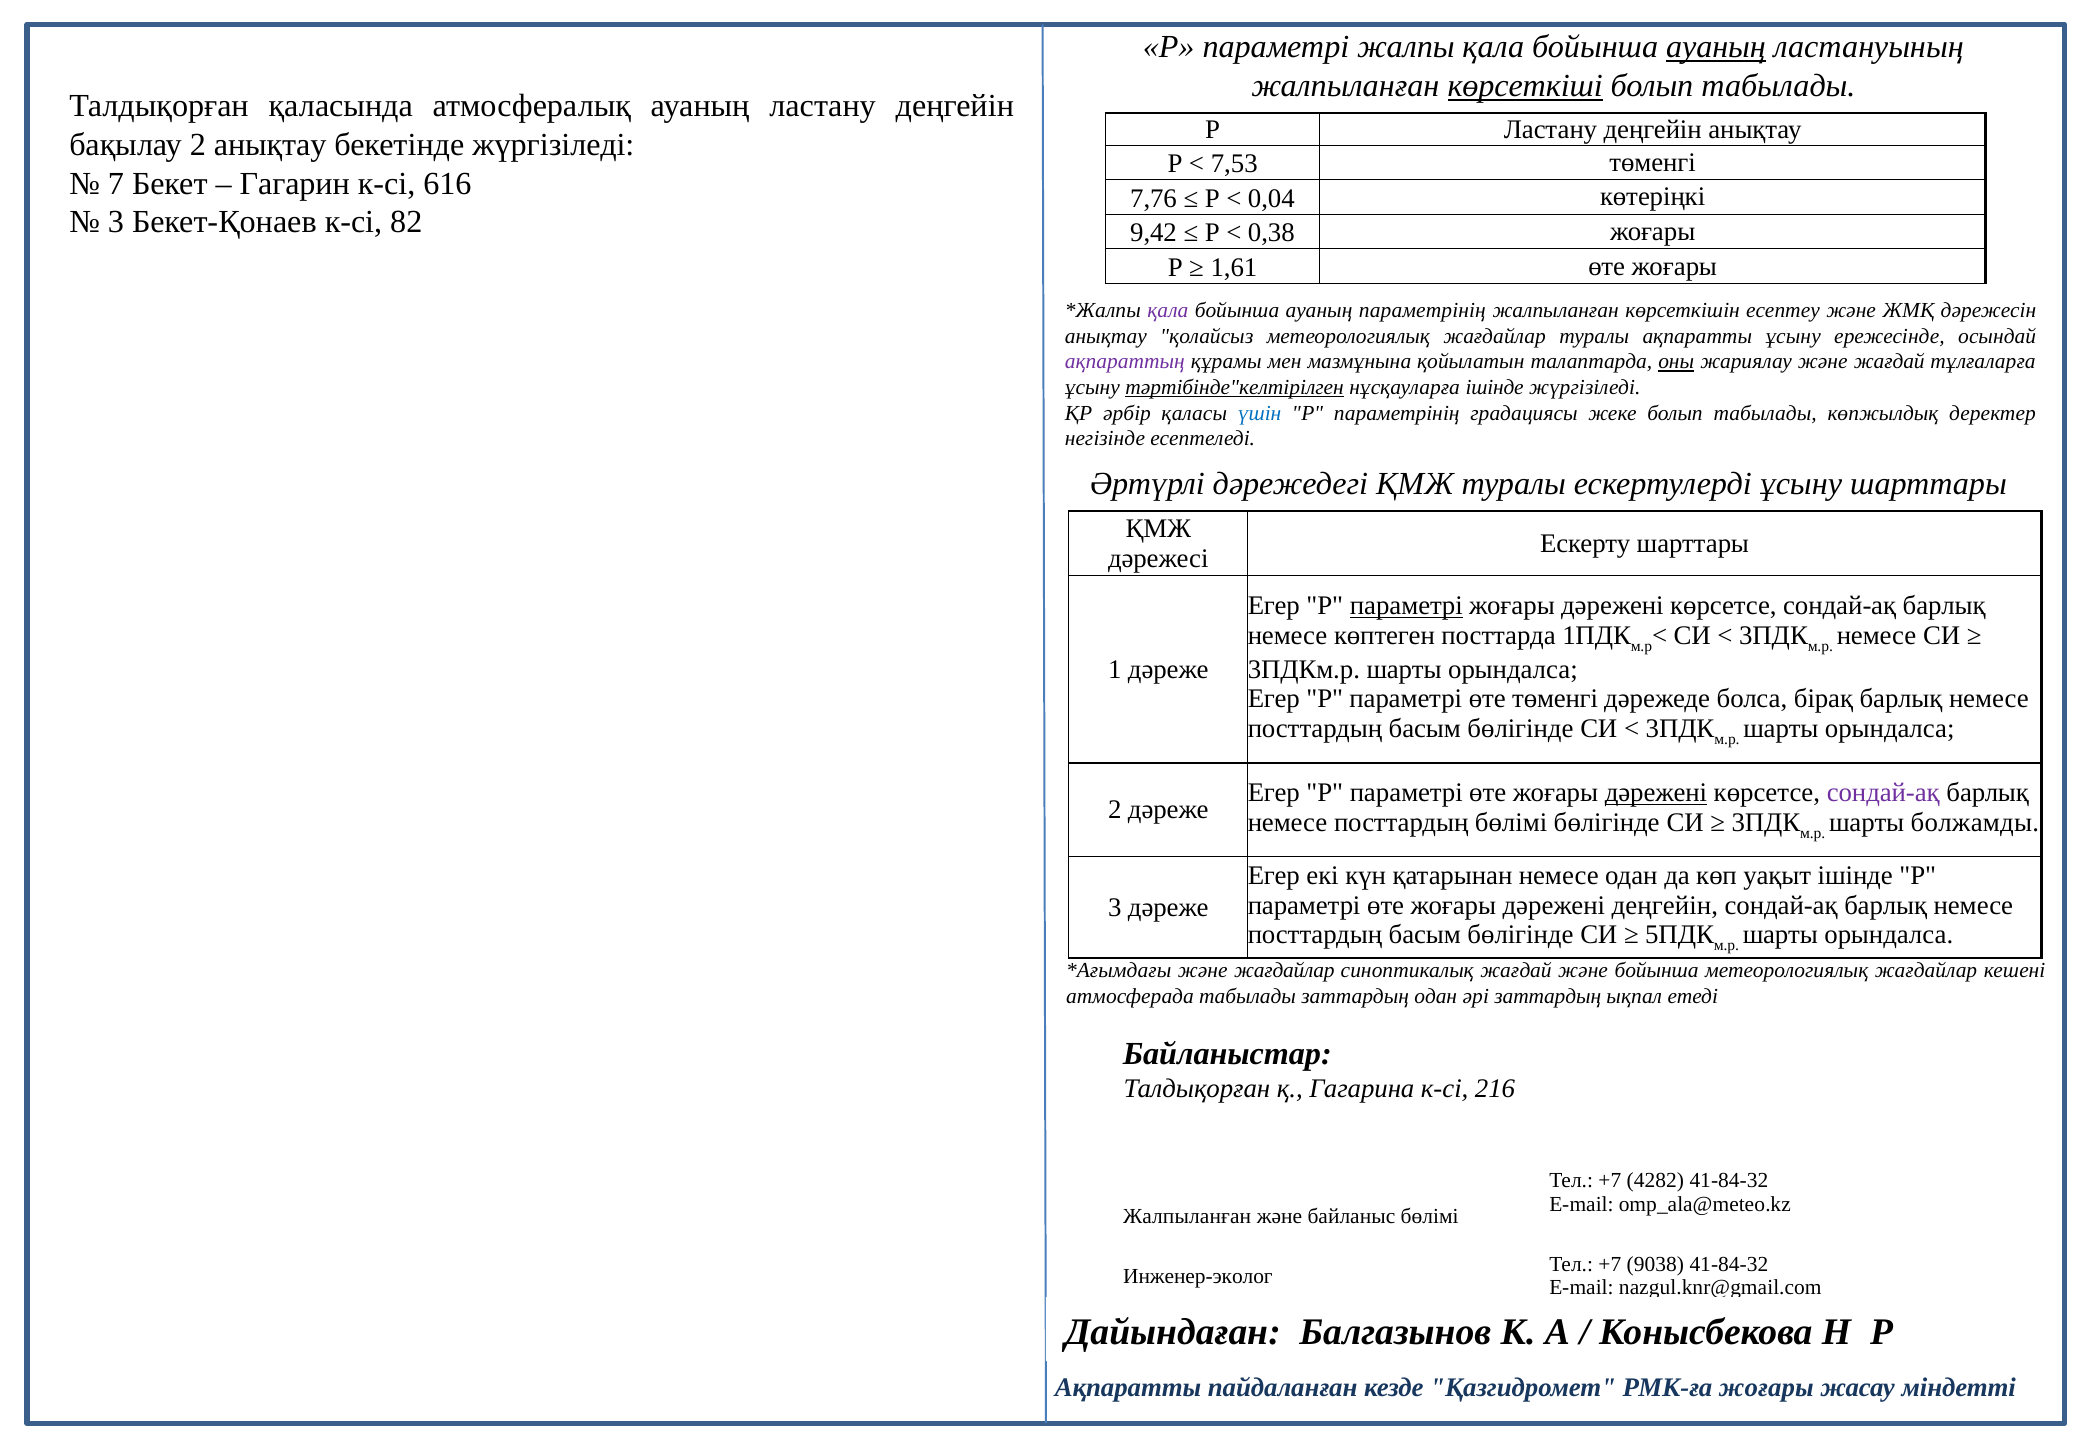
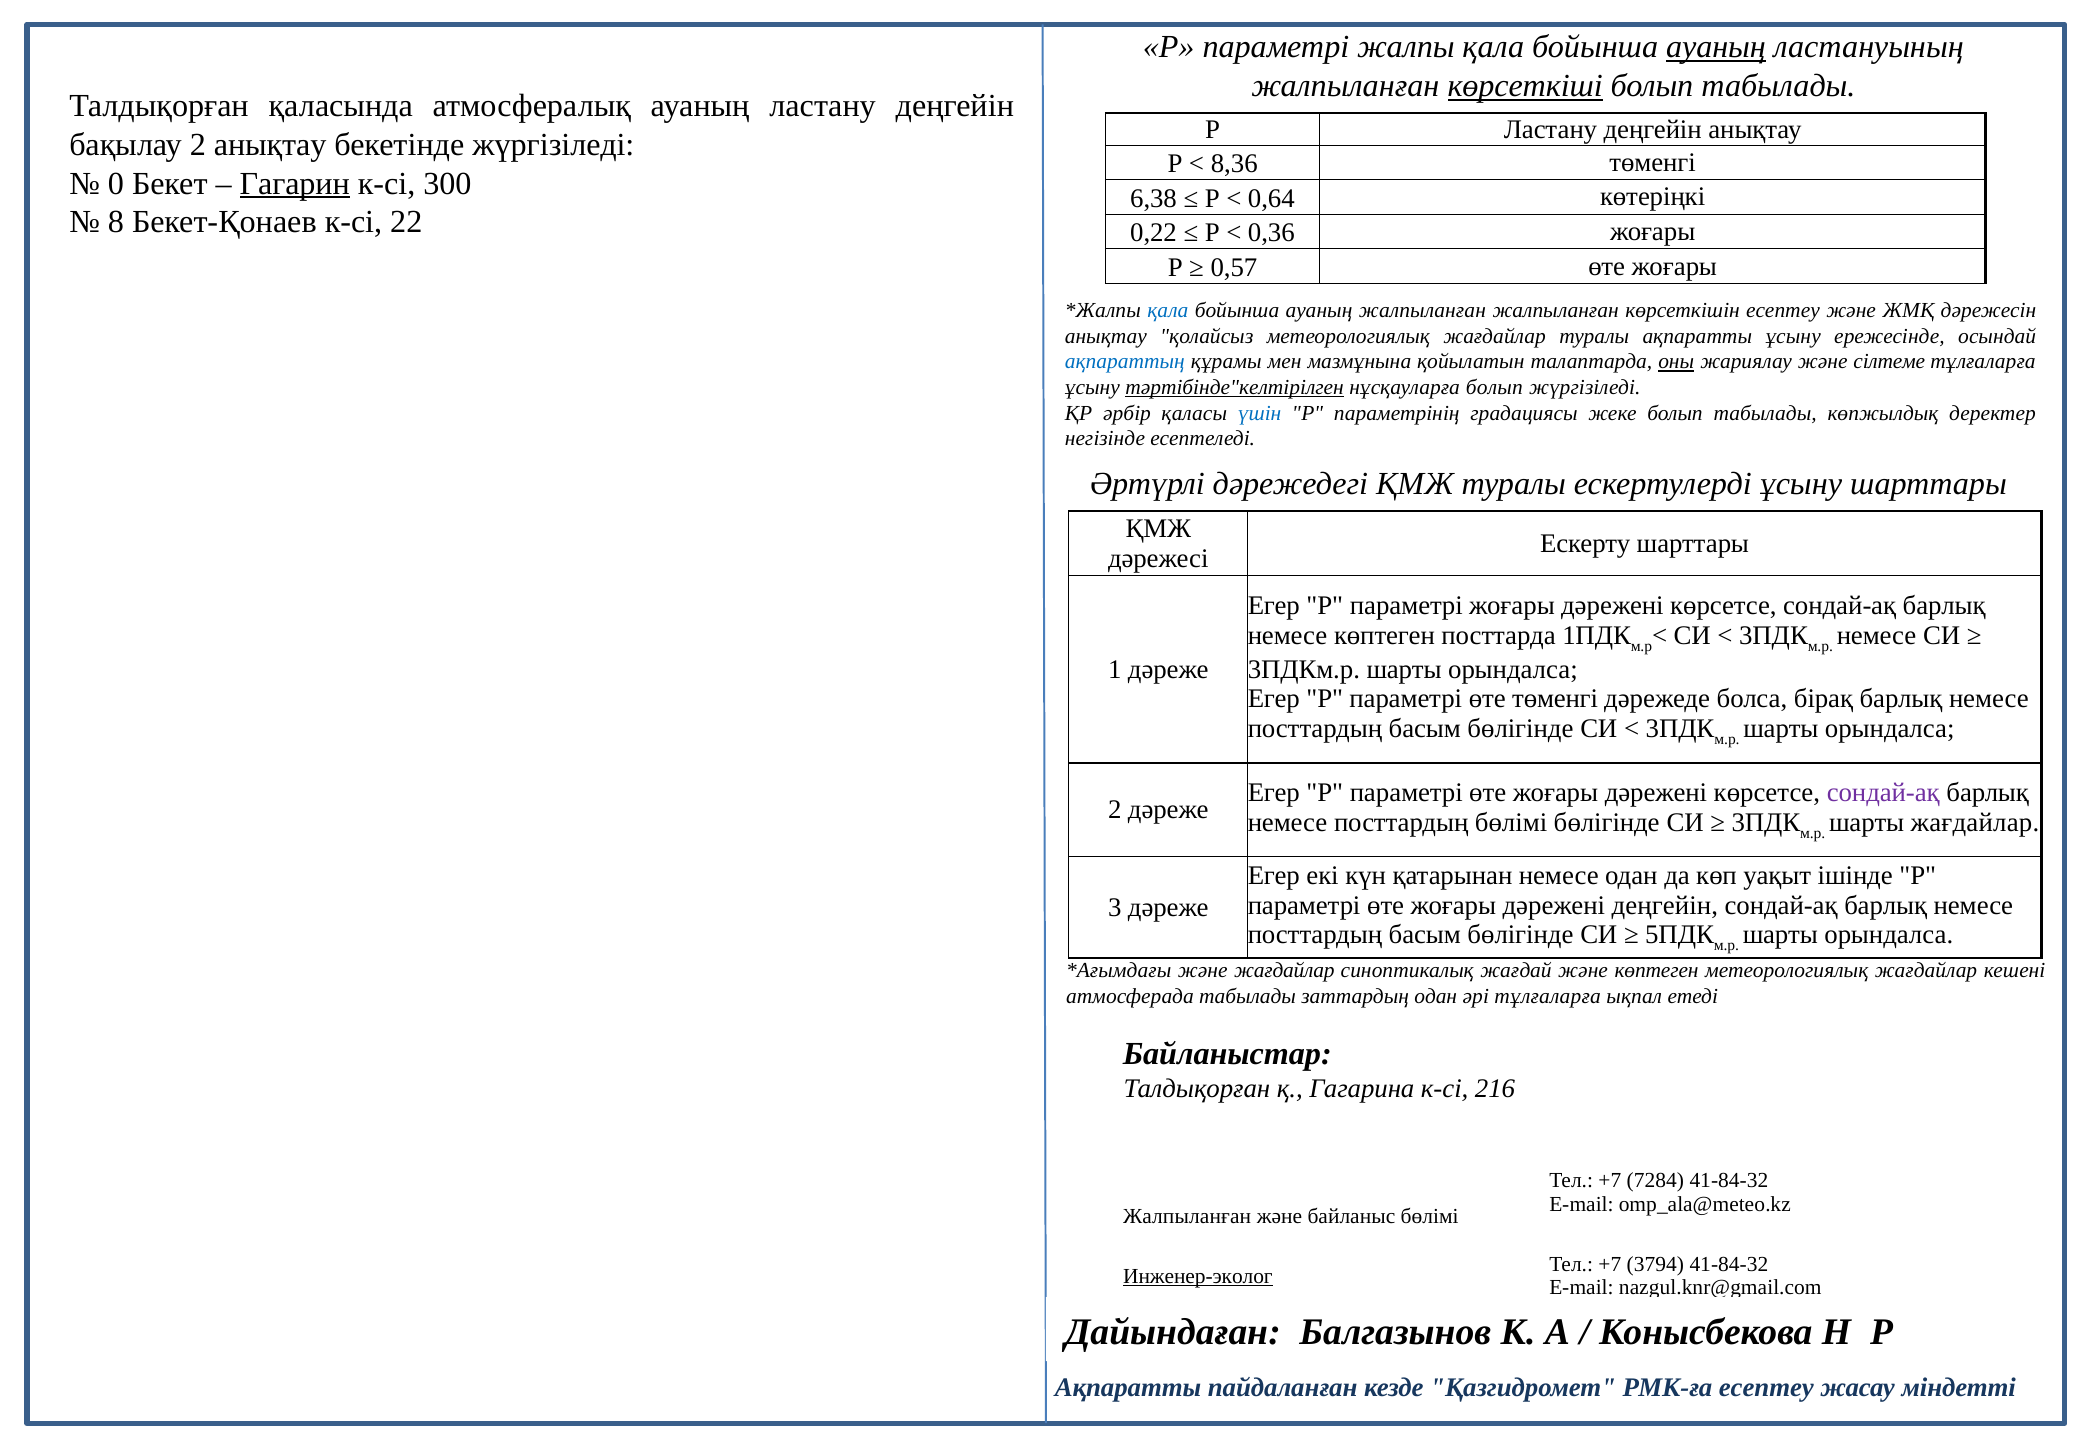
7,53: 7,53 -> 8,36 (1234, 164)
7: 7 -> 0 (116, 184)
Гагарин underline: none -> present (295, 184)
616: 616 -> 300 (447, 184)
7,76: 7,76 -> 6,38 (1154, 198)
0,04: 0,04 -> 0,64 (1271, 198)
3: 3 -> 8 (116, 222)
82: 82 -> 22 (406, 222)
9,42: 9,42 -> 0,22 (1154, 233)
0,38: 0,38 -> 0,36 (1271, 233)
1,61: 1,61 -> 0,57 (1234, 267)
қала colour: purple -> blue (1168, 310)
ауаның параметрінің: параметрінің -> жалпыланған (1422, 310)
ақпараттың colour: purple -> blue (1125, 362)
және жағдай: жағдай -> сілтеме (1889, 362)
нұсқауларға ішінде: ішінде -> болып (1494, 387)
параметрі underline: present -> none (1406, 606)
дәрежені underline: present -> none (1656, 793)
шарты болжамды: болжамды -> жағдайлар (1975, 823)
және бойынша: бойынша -> көптеген (1657, 971)
әрі заттардың: заттардың -> тұлғаларға (1548, 997)
4282: 4282 -> 7284 (1655, 1181)
9038: 9038 -> 3794 (1655, 1264)
Инженер-эколог underline: none -> present (1198, 1276)
РМК-ға жоғары: жоғары -> есептеу (1766, 1388)
